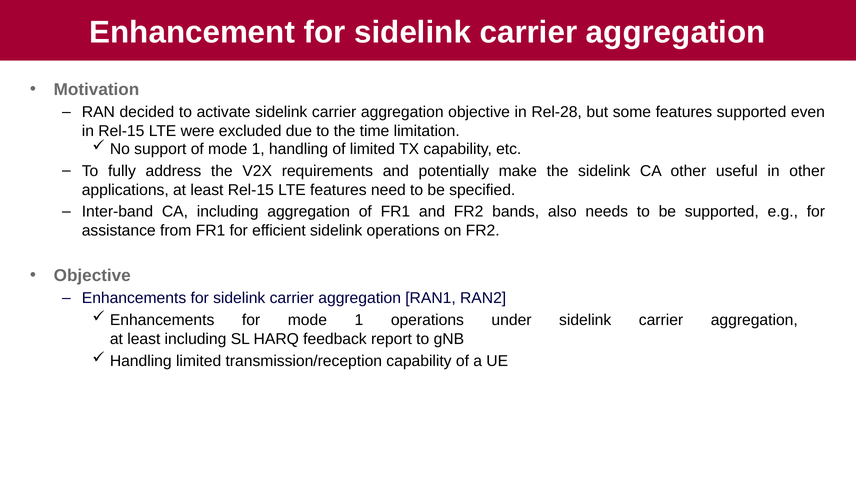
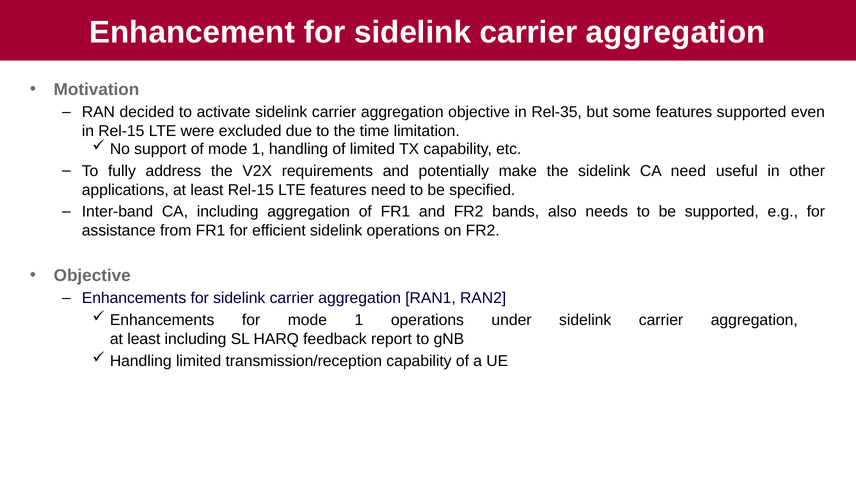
Rel-28: Rel-28 -> Rel-35 (557, 112)
CA other: other -> need (688, 171)
